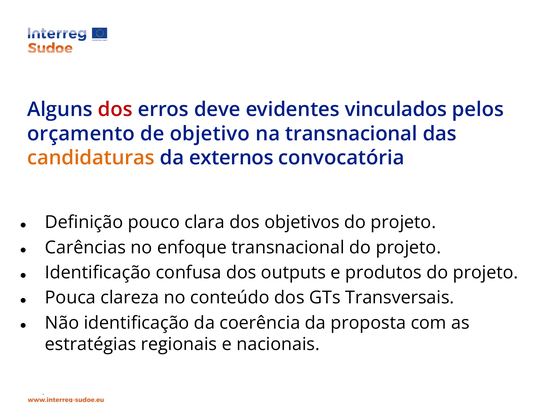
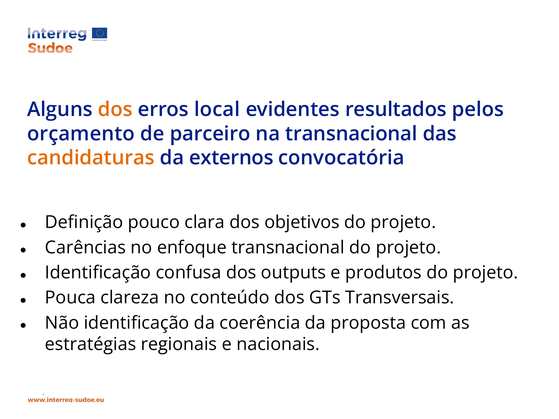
dos colour: red -> orange (115, 110)
deve: deve -> local (217, 110)
vinculados: vinculados -> resultados (396, 110)
objetivo: objetivo -> parceiro (210, 134)
